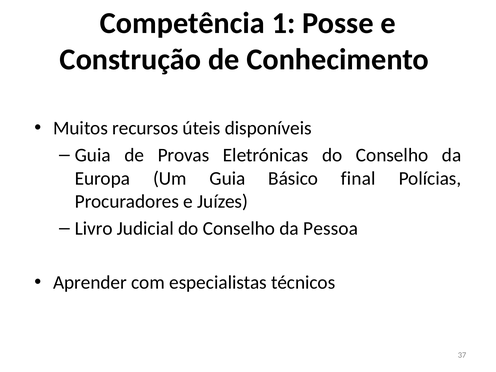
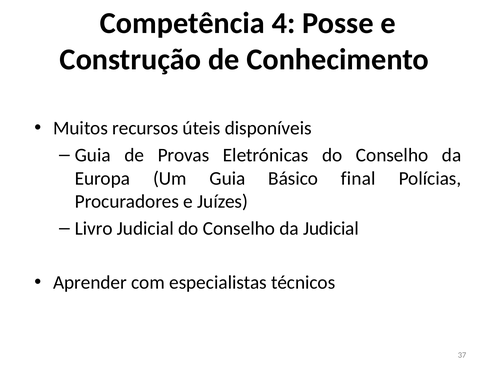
1: 1 -> 4 (284, 23)
da Pessoa: Pessoa -> Judicial (331, 229)
